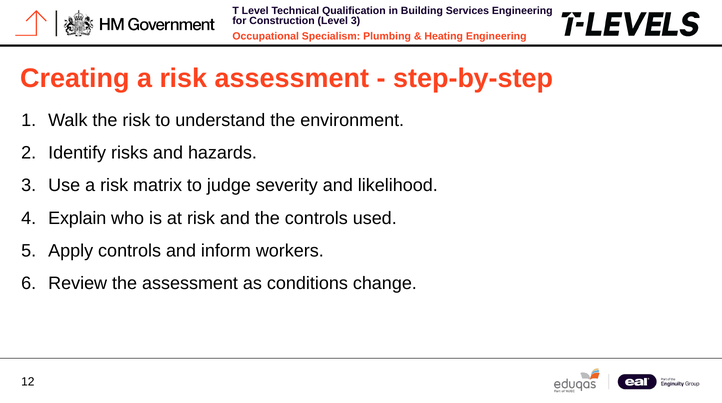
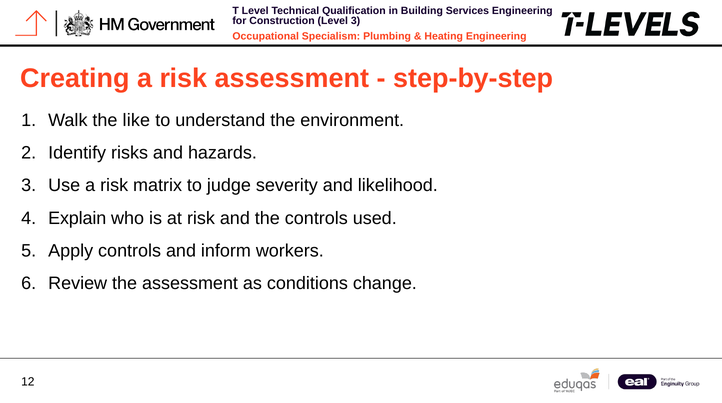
the risk: risk -> like (136, 120)
